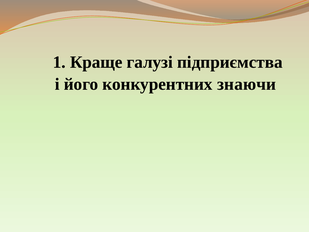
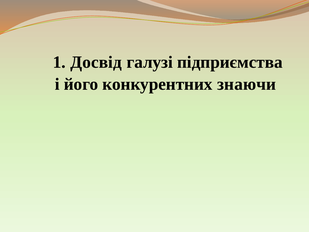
Краще: Краще -> Досвід (96, 62)
